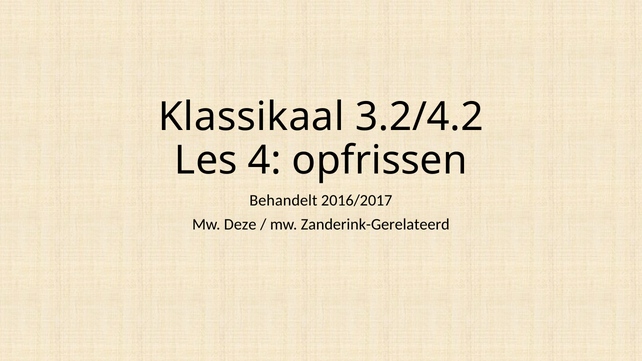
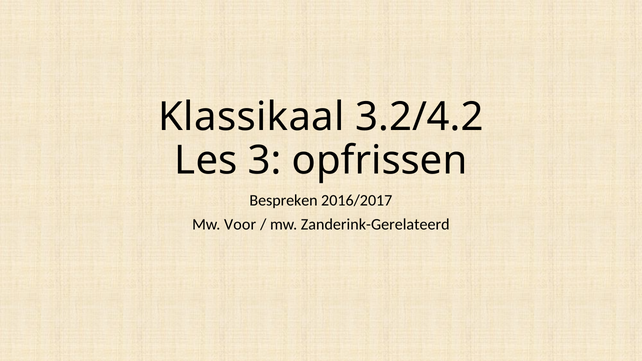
4: 4 -> 3 (265, 160)
Behandelt: Behandelt -> Bespreken (284, 201)
Deze: Deze -> Voor (240, 225)
